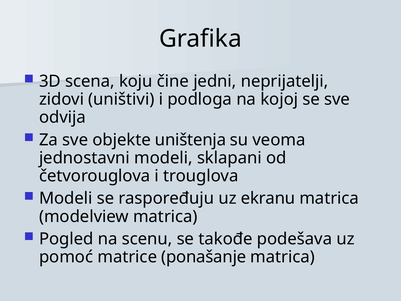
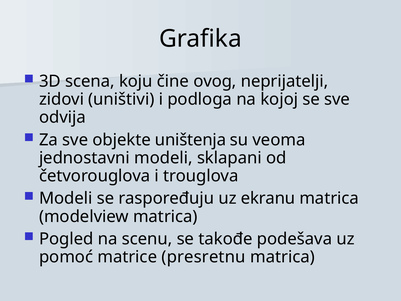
jedni: jedni -> ovog (215, 81)
ponašanje: ponašanje -> presretnu (204, 257)
